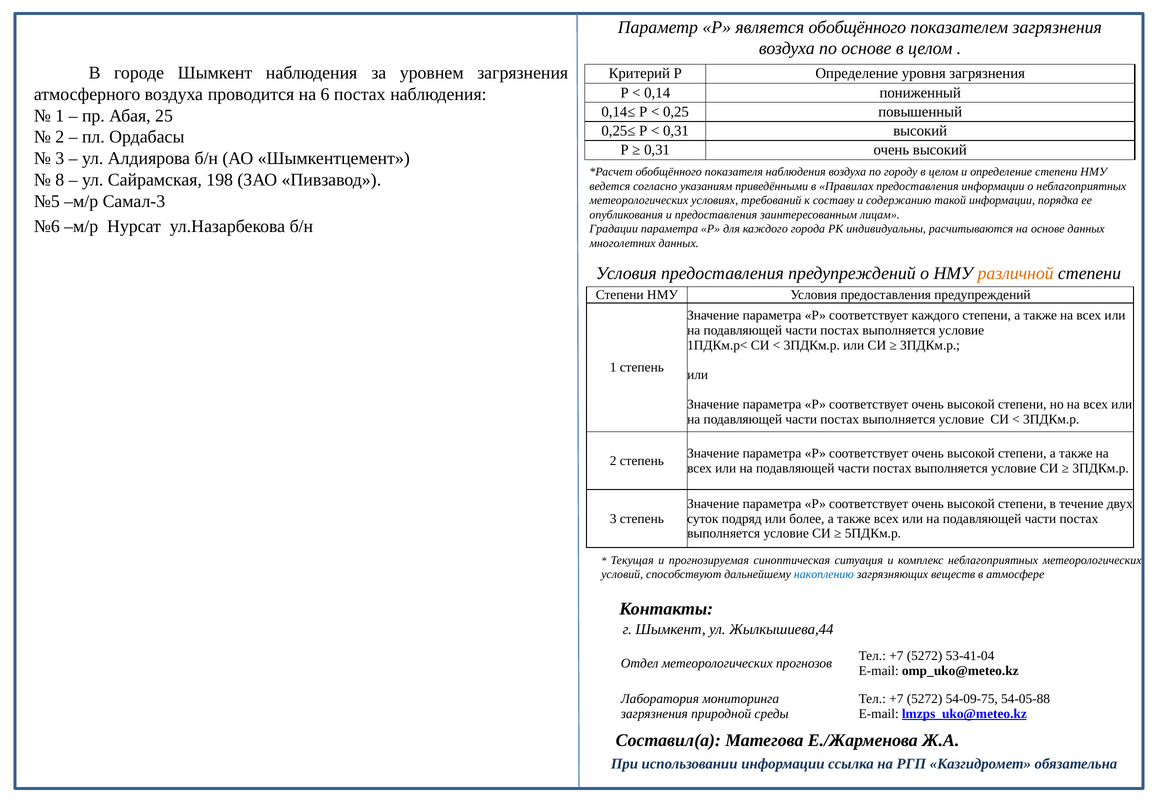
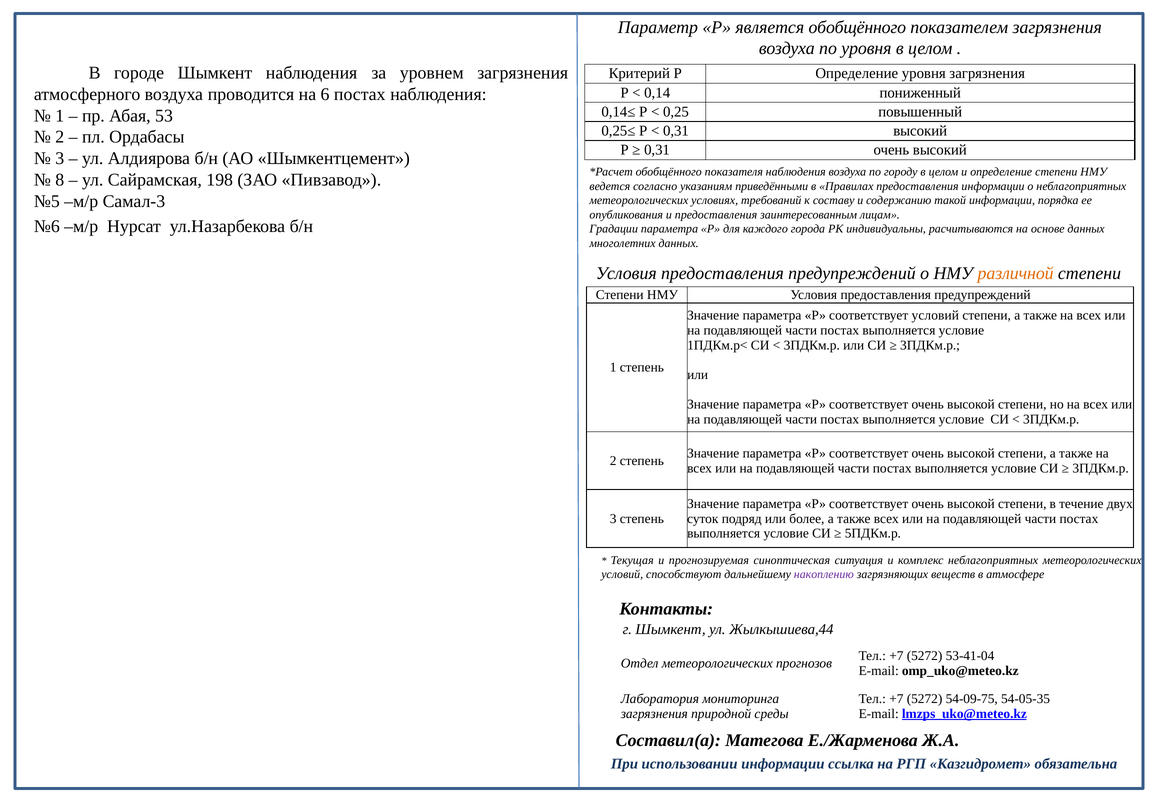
по основе: основе -> уровня (866, 49)
25: 25 -> 53 (164, 116)
соответствует каждого: каждого -> условий (935, 315)
накоплению colour: blue -> purple (824, 574)
54-05-88: 54-05-88 -> 54-05-35 (1026, 699)
